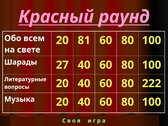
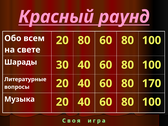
20 81: 81 -> 80 (84, 40)
27: 27 -> 30 (62, 65)
222: 222 -> 170 (152, 83)
